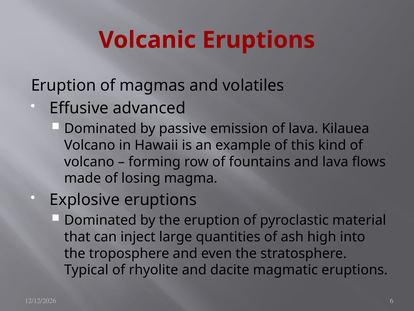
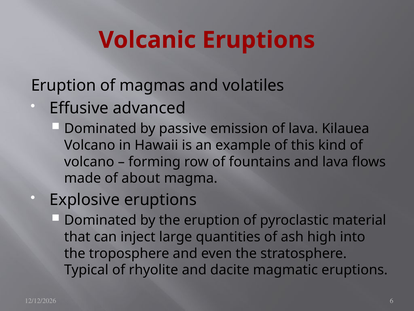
losing: losing -> about (141, 178)
